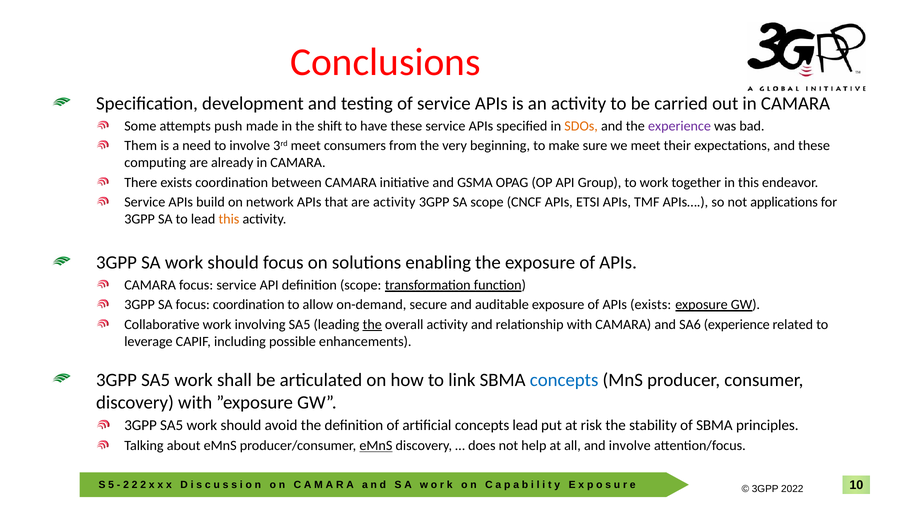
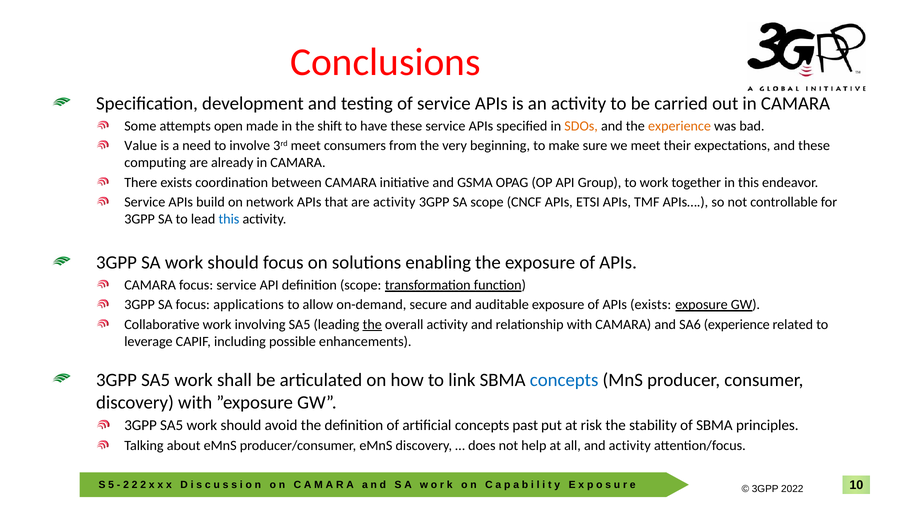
push: push -> open (228, 126)
experience colour: purple -> orange (680, 126)
Them: Them -> Value (141, 146)
applications: applications -> controllable (784, 202)
this colour: orange -> blue (229, 219)
focus coordination: coordination -> applications (249, 305)
concepts lead: lead -> past (525, 425)
eMnS underline: present -> none (376, 446)
and involve: involve -> activity (630, 446)
